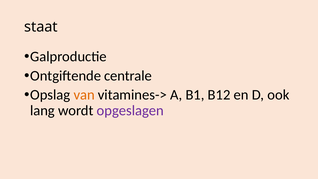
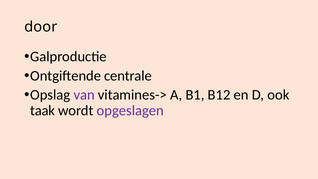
staat: staat -> door (41, 27)
van colour: orange -> purple (84, 95)
lang: lang -> taak (43, 111)
